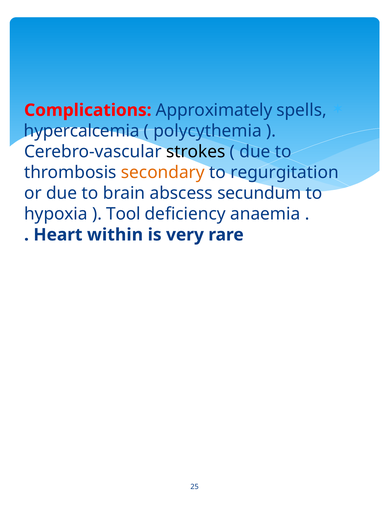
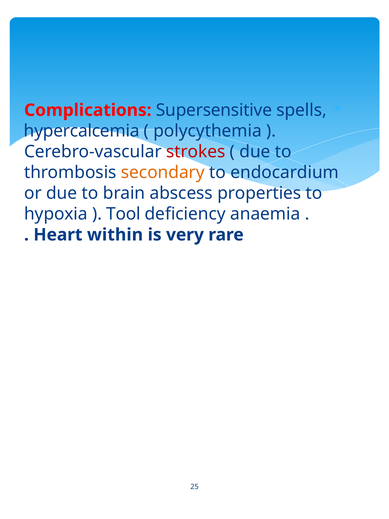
Approximately: Approximately -> Supersensitive (214, 110)
strokes colour: black -> red (196, 152)
regurgitation: regurgitation -> endocardium (285, 172)
secundum: secundum -> properties (259, 193)
